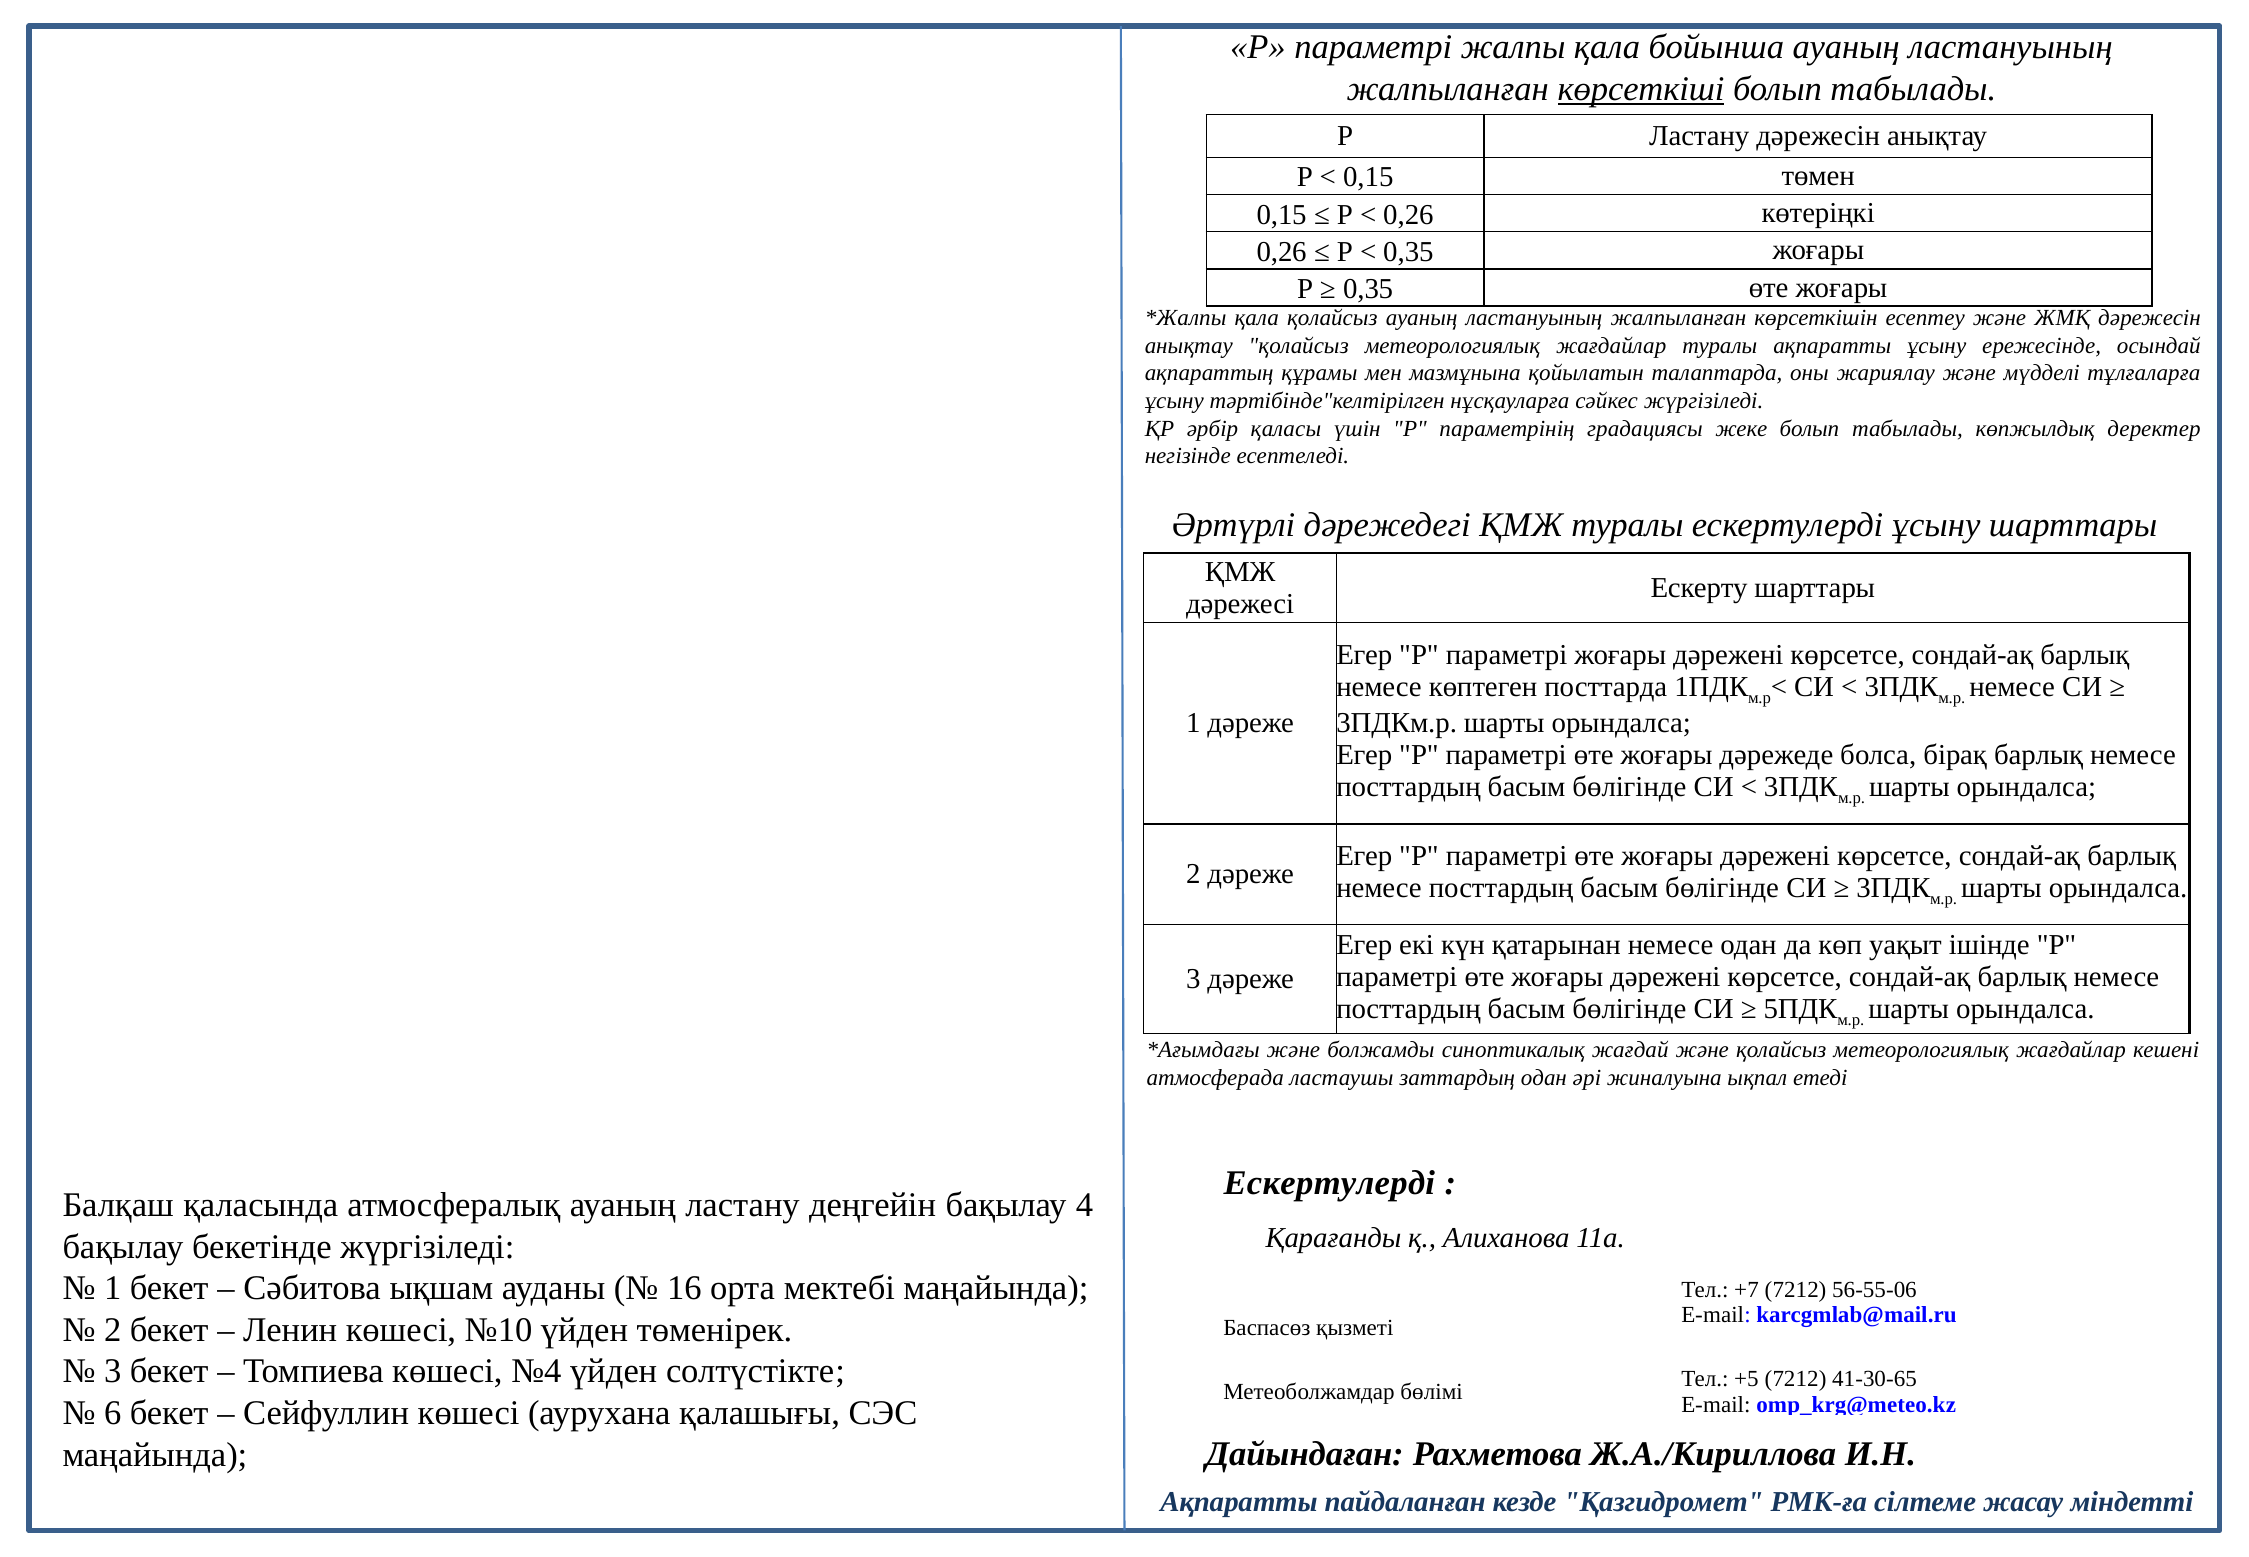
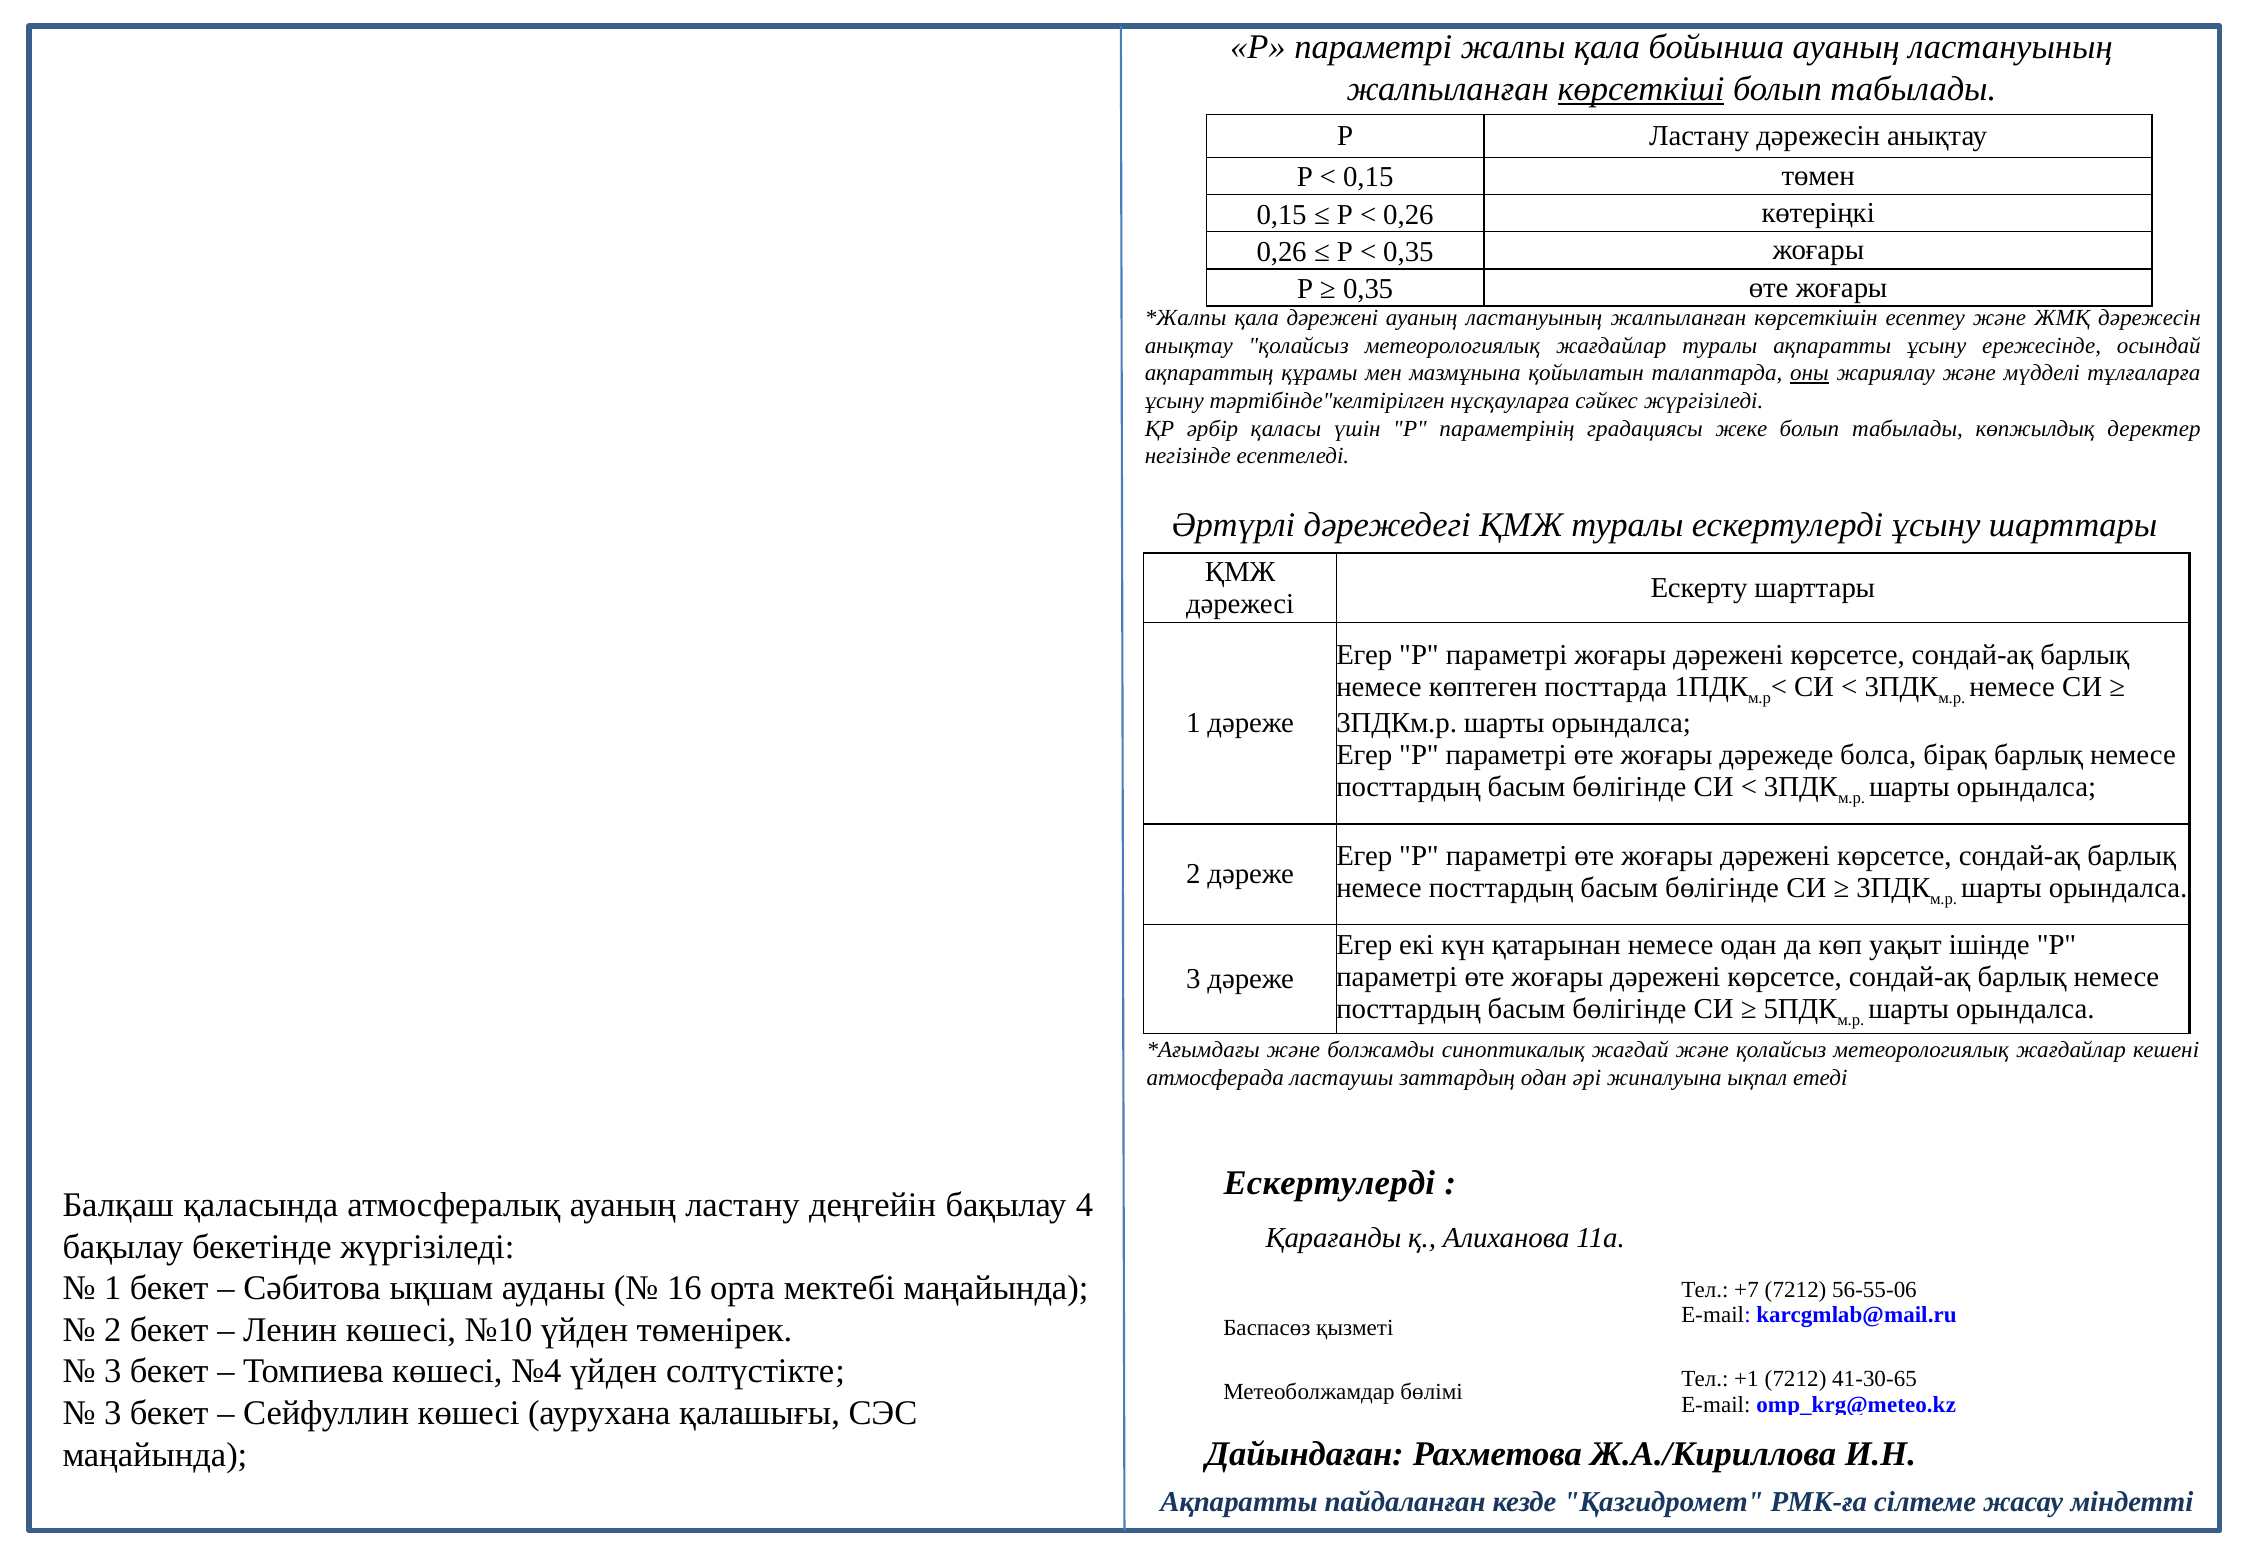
қала қолайсыз: қолайсыз -> дәрежені (1332, 318)
оны underline: none -> present (1809, 373)
+5: +5 -> +1 (1746, 1379)
6: 6 -> 3 (113, 1413)
